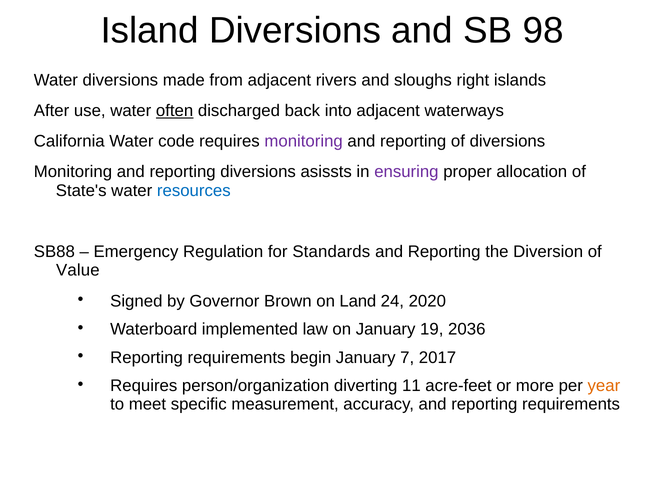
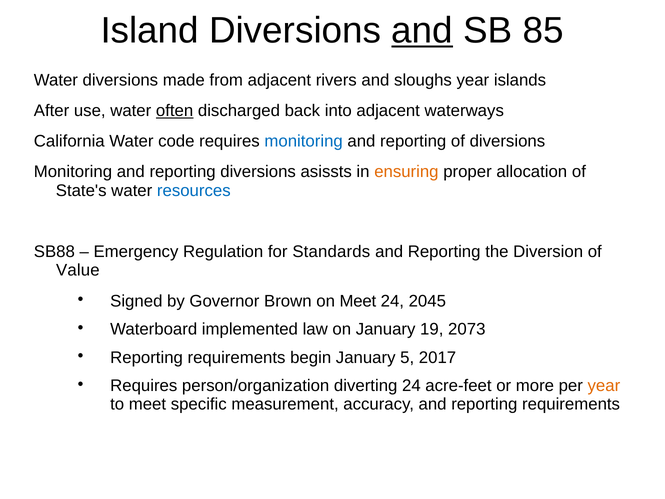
and underline: none -> present (422, 31)
98: 98 -> 85 (543, 31)
sloughs right: right -> year (473, 80)
monitoring colour: purple -> blue (304, 141)
ensuring colour: purple -> orange (406, 172)
on Land: Land -> Meet (358, 301)
2020: 2020 -> 2045 (427, 301)
2036: 2036 -> 2073 (467, 329)
7: 7 -> 5 (407, 358)
diverting 11: 11 -> 24 (411, 386)
